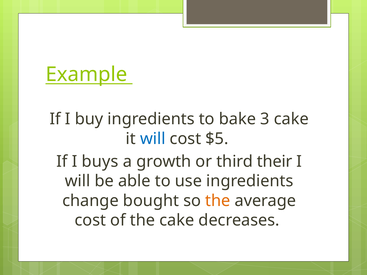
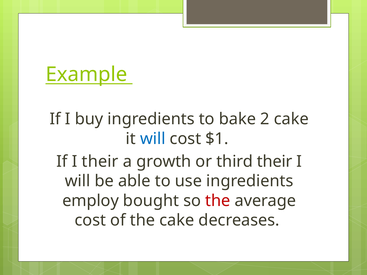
3: 3 -> 2 (265, 119)
$5: $5 -> $1 (217, 139)
I buys: buys -> their (100, 162)
change: change -> employ (91, 201)
the colour: orange -> red (218, 201)
